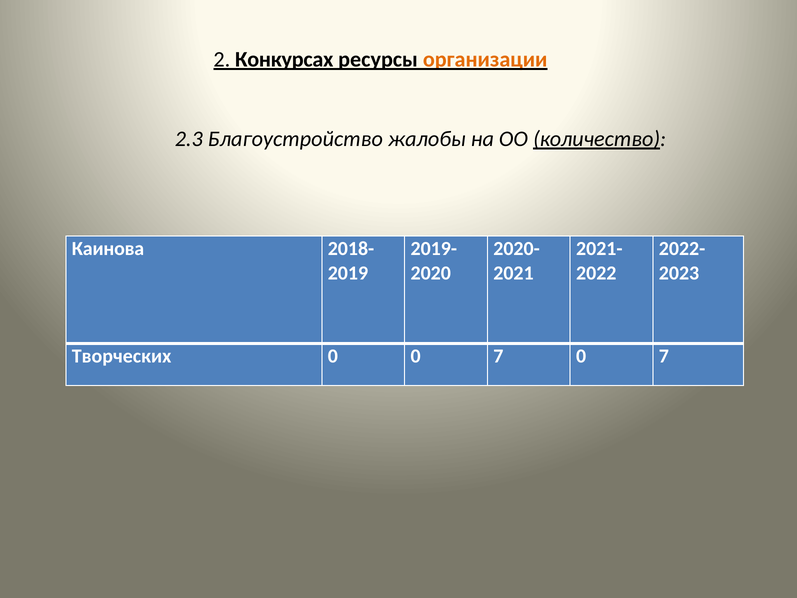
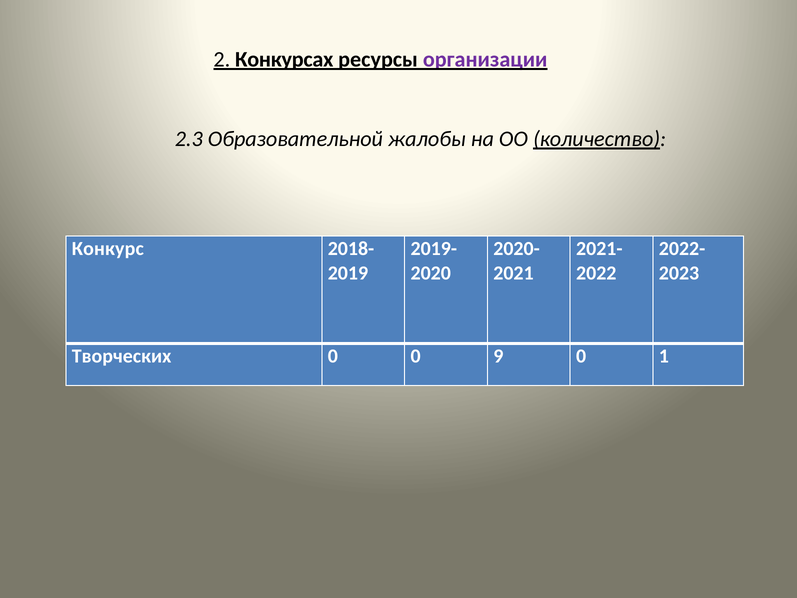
организации colour: orange -> purple (485, 59)
Благоустройство: Благоустройство -> Образовательной (295, 139)
Каинова: Каинова -> Конкурс (108, 249)
0 0 7: 7 -> 9 (498, 356)
7: 7 -> 1 (664, 356)
